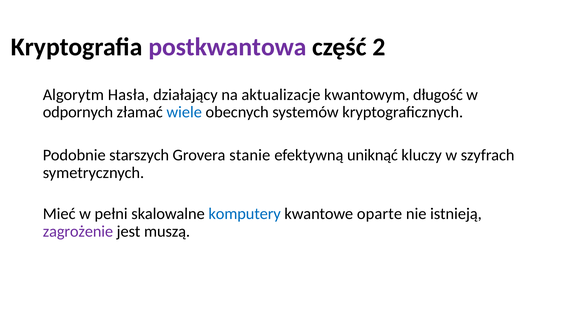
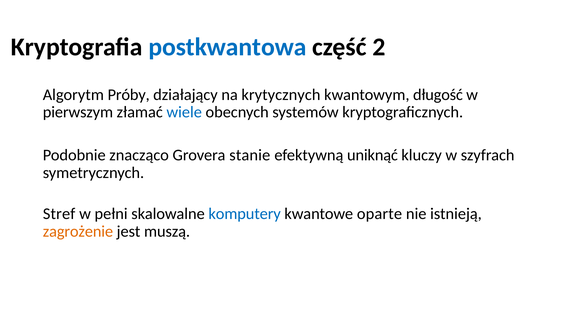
postkwantowa colour: purple -> blue (227, 47)
Hasła: Hasła -> Próby (129, 95)
aktualizacje: aktualizacje -> krytycznych (281, 95)
odpornych: odpornych -> pierwszym (78, 112)
starszych: starszych -> znacząco (139, 156)
Mieć: Mieć -> Stref (59, 214)
zagrożenie colour: purple -> orange (78, 232)
